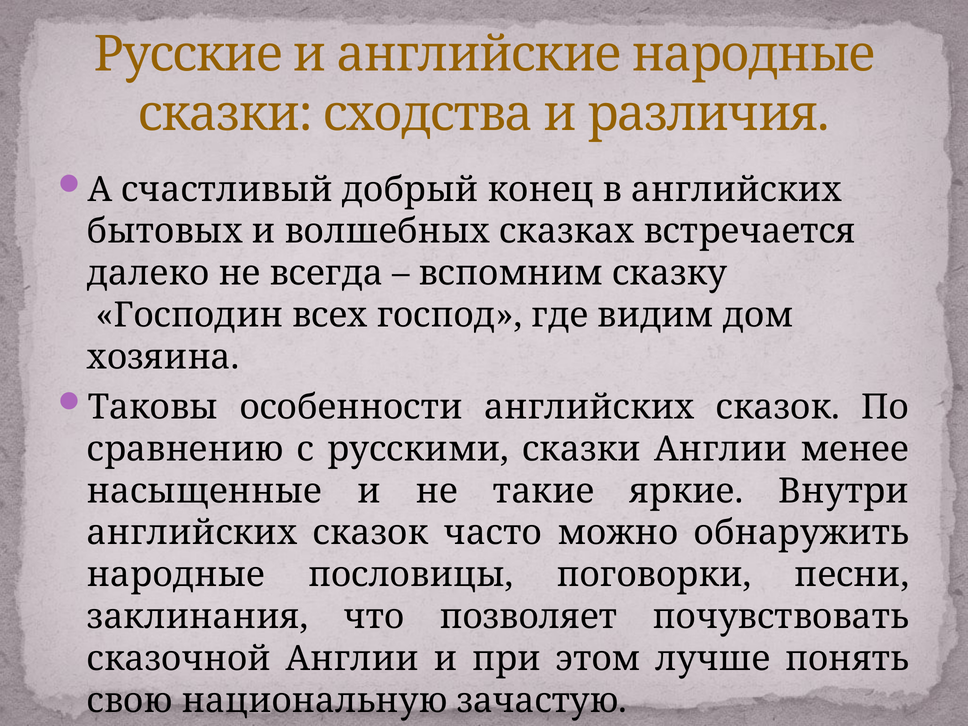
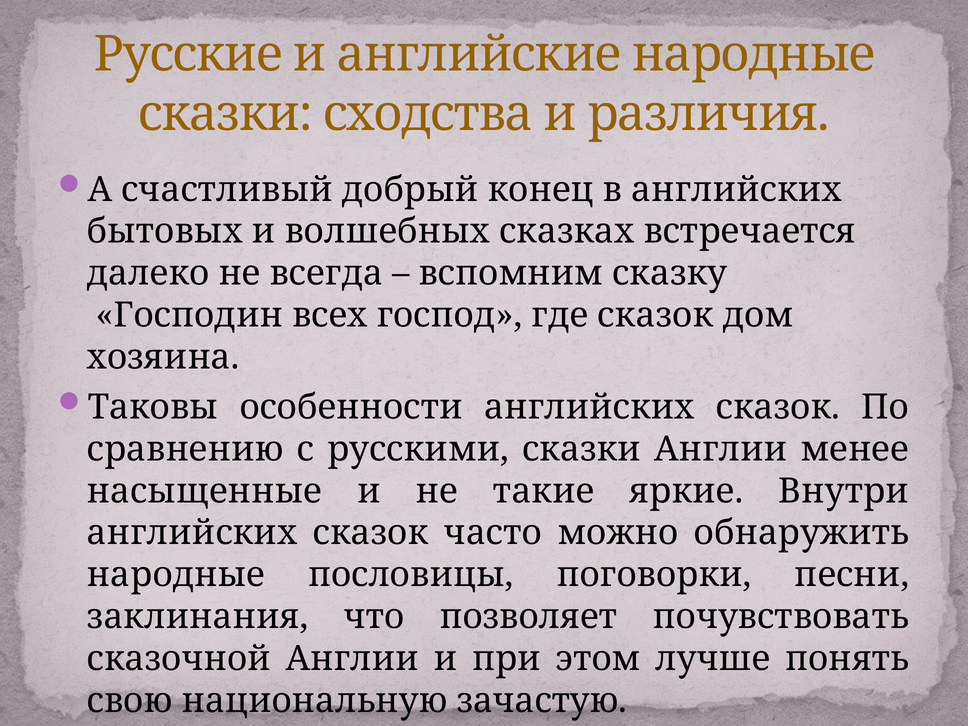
где видим: видим -> сказок (655, 315)
